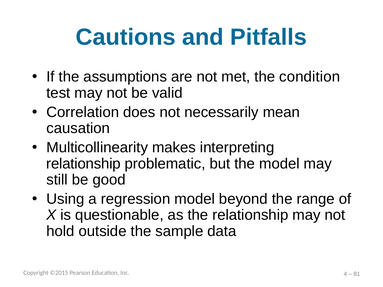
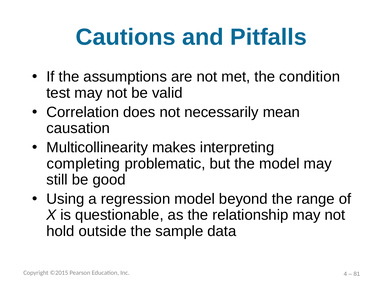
relationship: relationship -> completing (83, 164)
